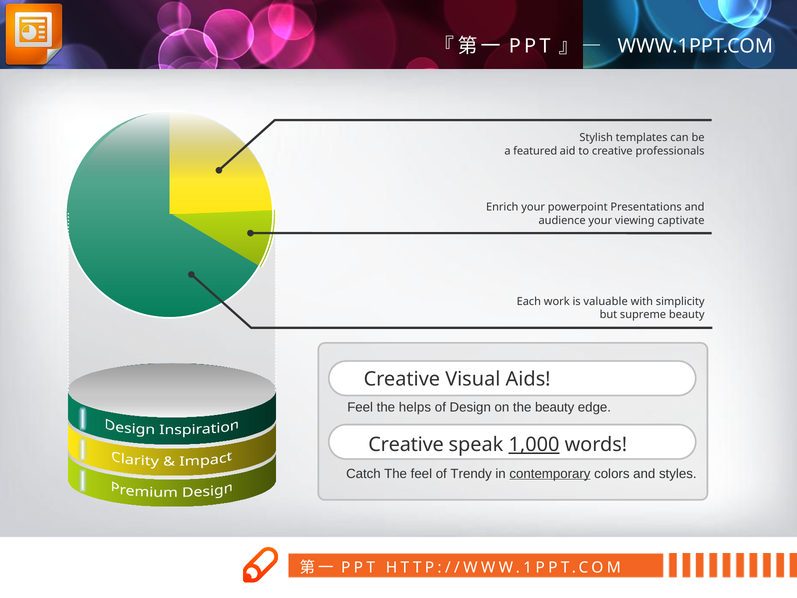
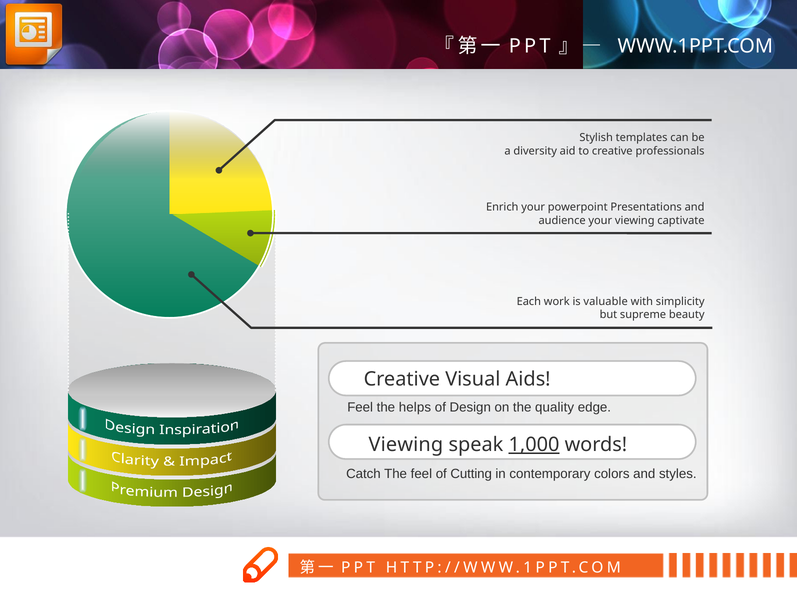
featured: featured -> diversity (535, 151)
the beauty: beauty -> quality (555, 407)
Creative: Creative -> Viewing (406, 444)
Trendy: Trendy -> Cutting (471, 473)
contemporary underline: present -> none (550, 473)
